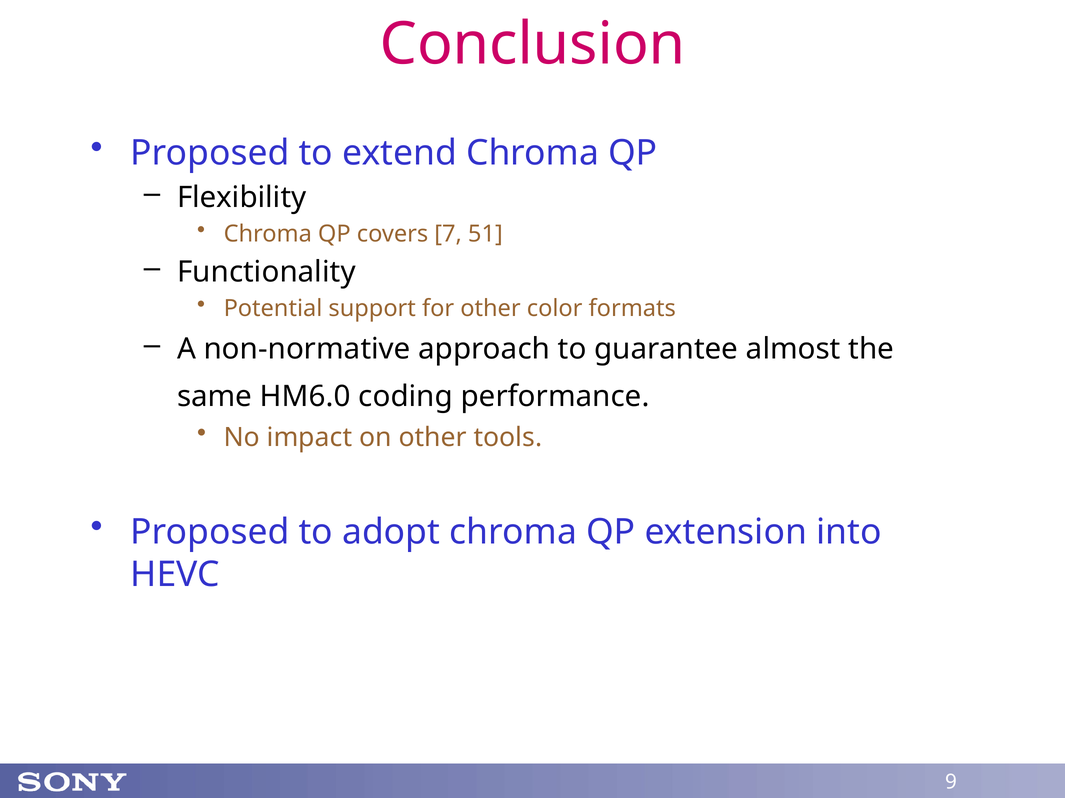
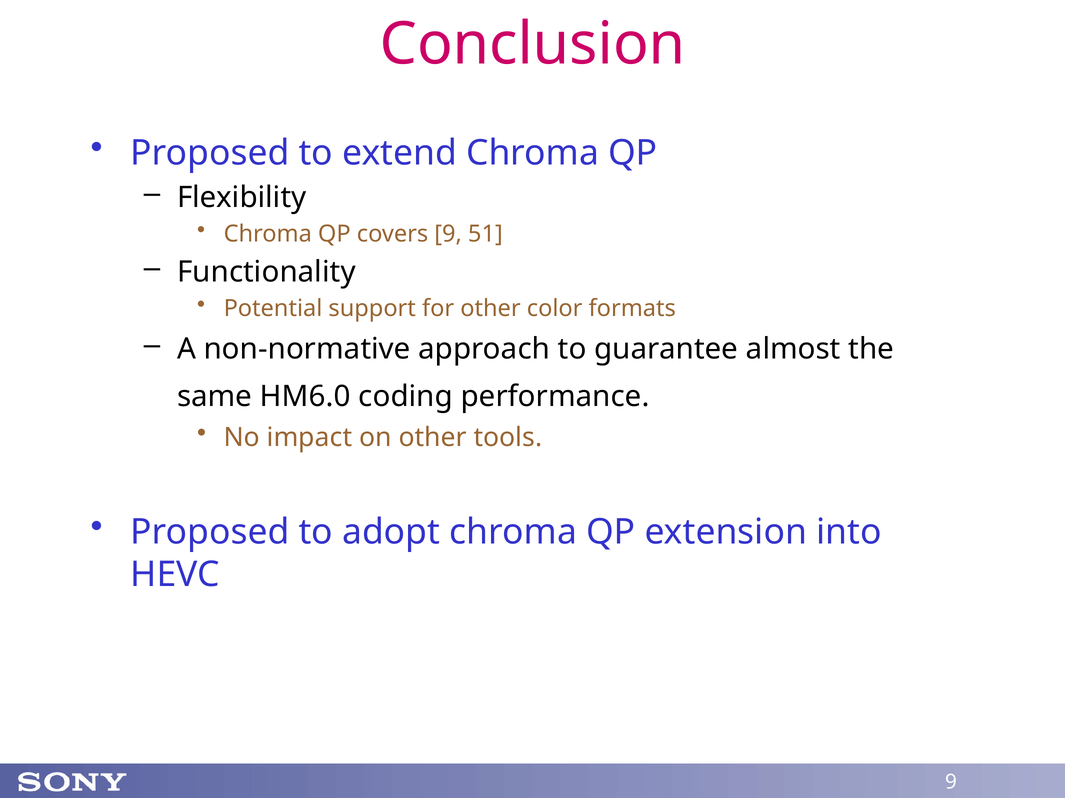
covers 7: 7 -> 9 (448, 234)
